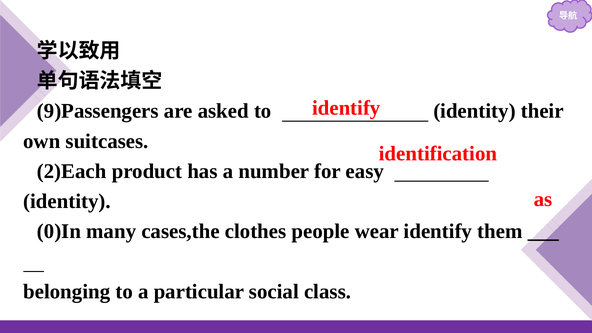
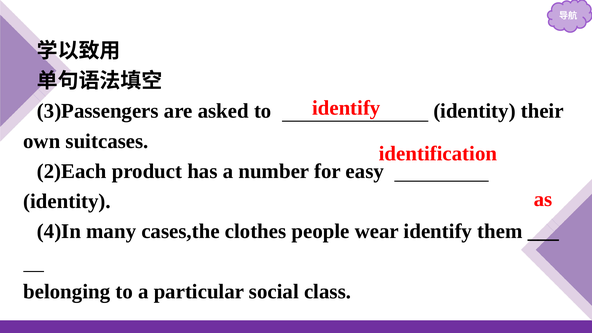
9)Passengers: 9)Passengers -> 3)Passengers (98, 111)
0)In: 0)In -> 4)In (59, 231)
